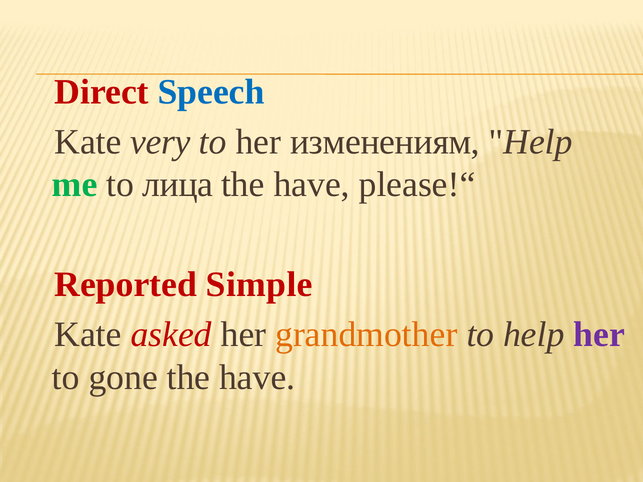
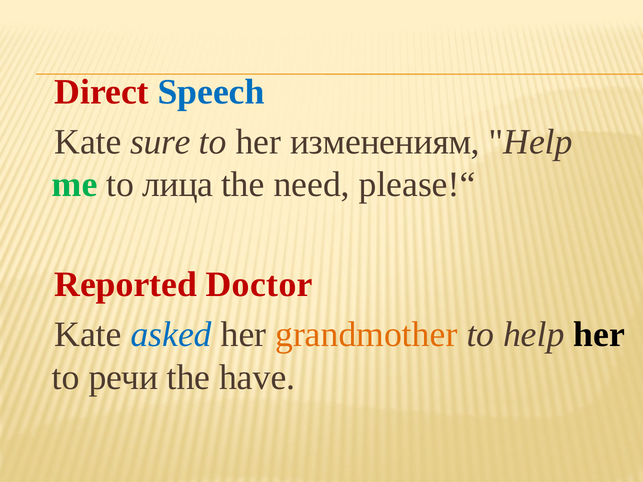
very: very -> sure (161, 142)
have: have -> need (312, 185)
Simple: Simple -> Doctor (259, 285)
asked colour: red -> blue (171, 335)
her colour: purple -> black (599, 335)
gone: gone -> речи (123, 378)
